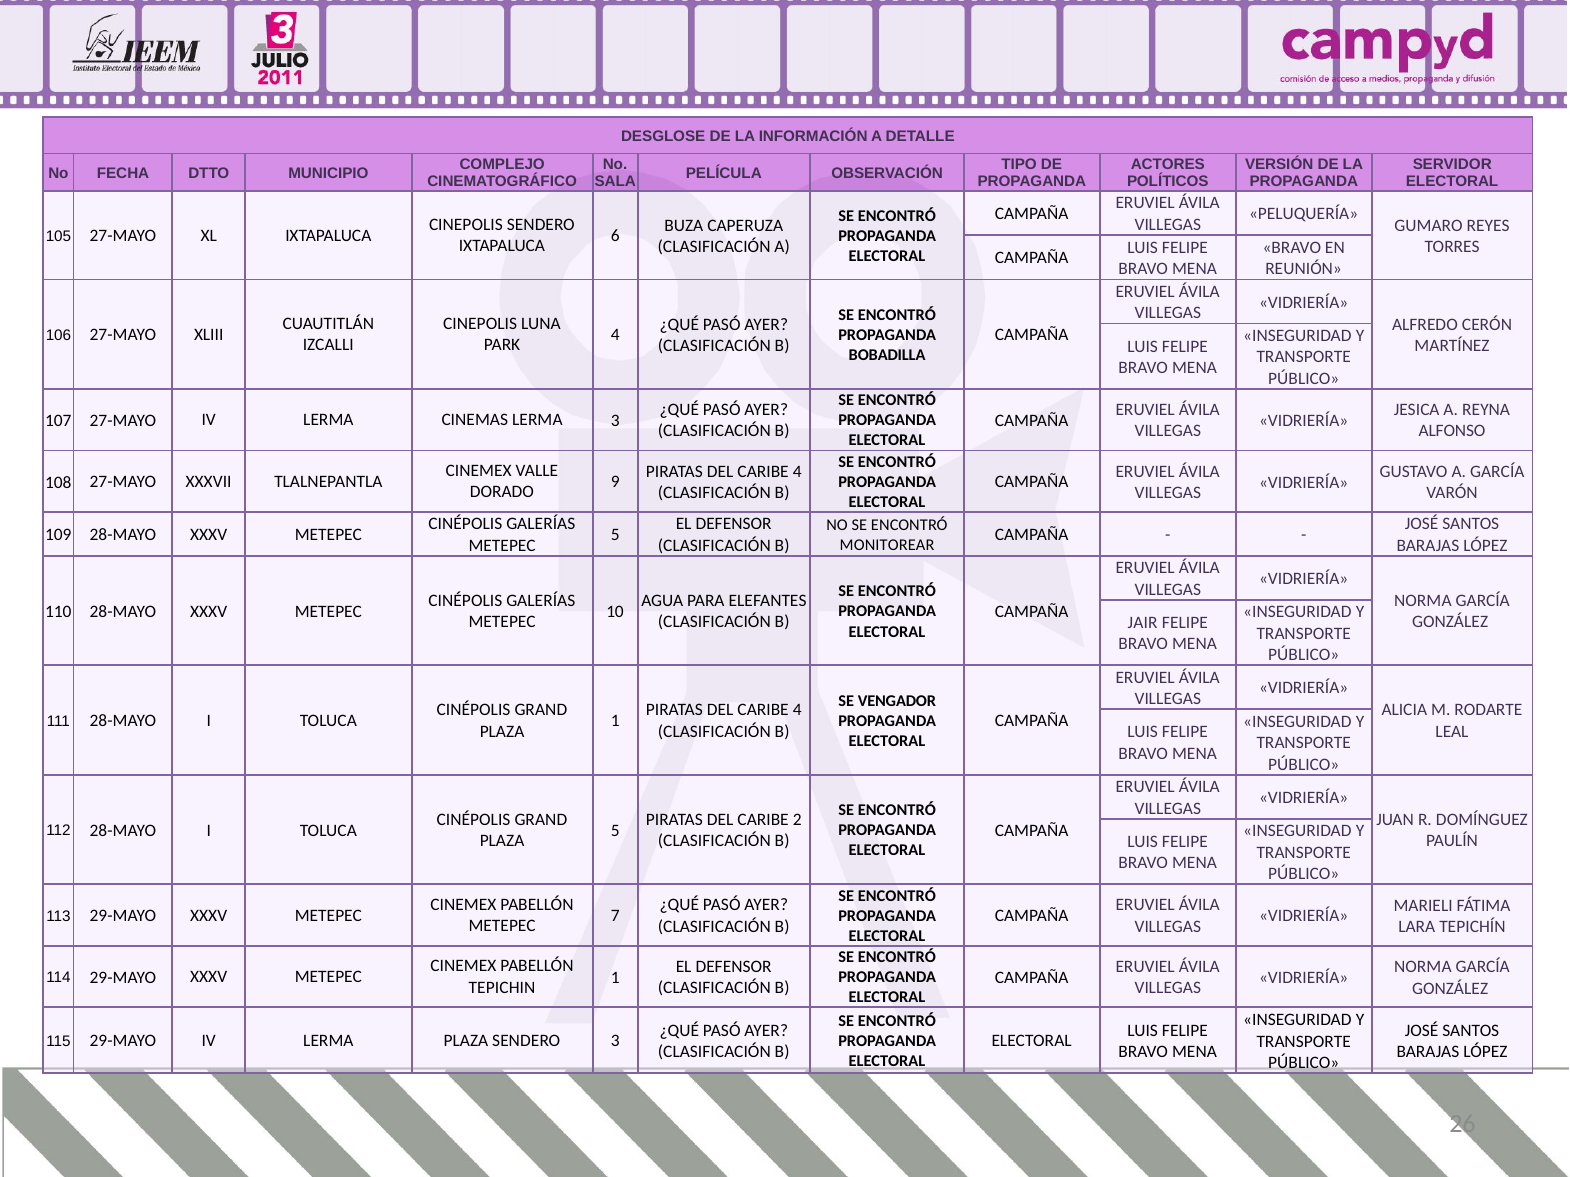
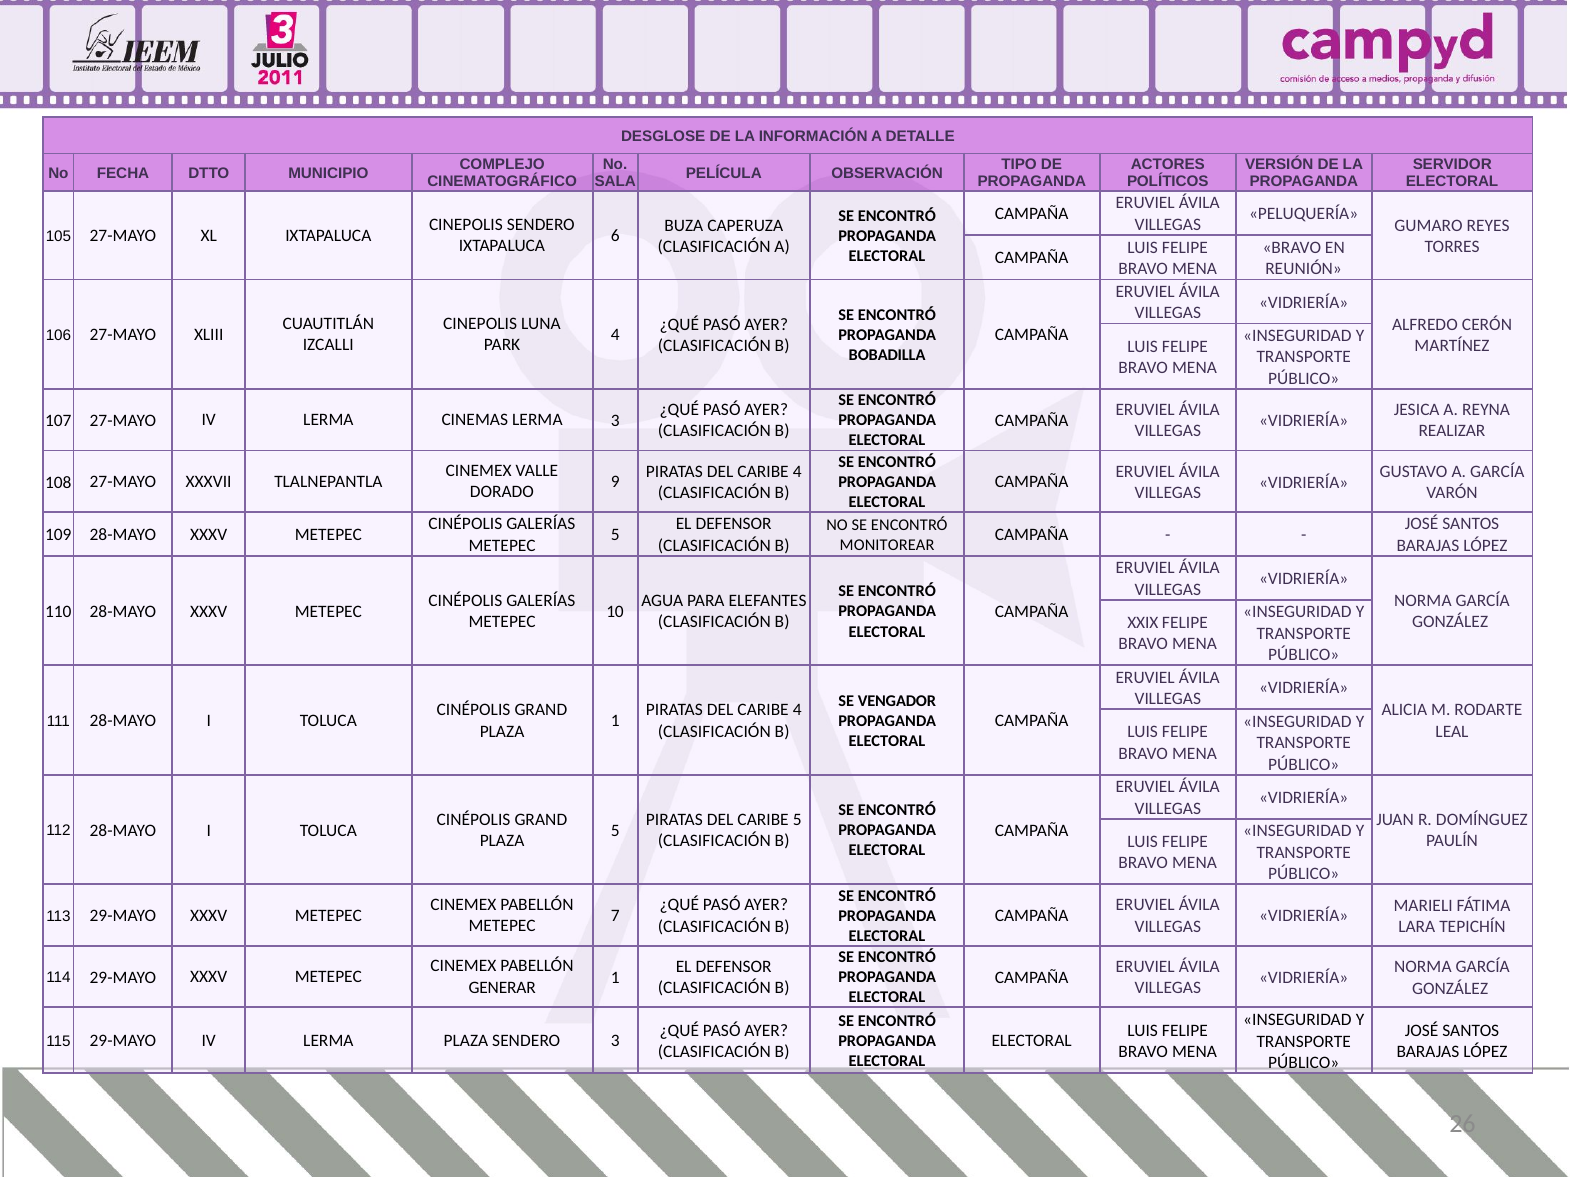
ALFONSO: ALFONSO -> REALIZAR (1452, 431)
JAIR: JAIR -> XXIX (1143, 623)
CARIBE 2: 2 -> 5 (797, 820)
TEPICHIN: TEPICHIN -> GENERAR (502, 988)
